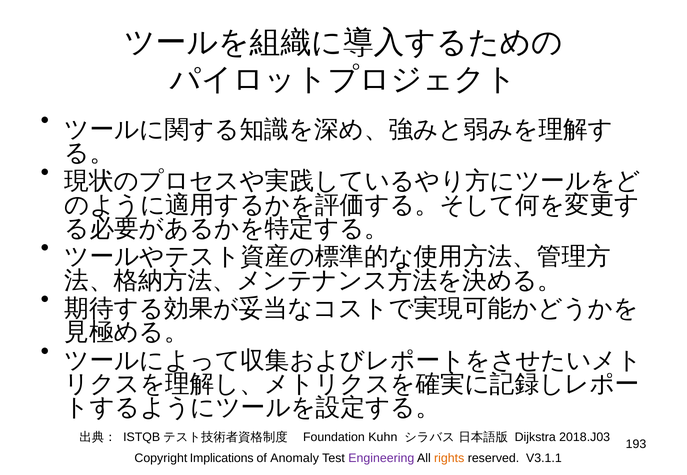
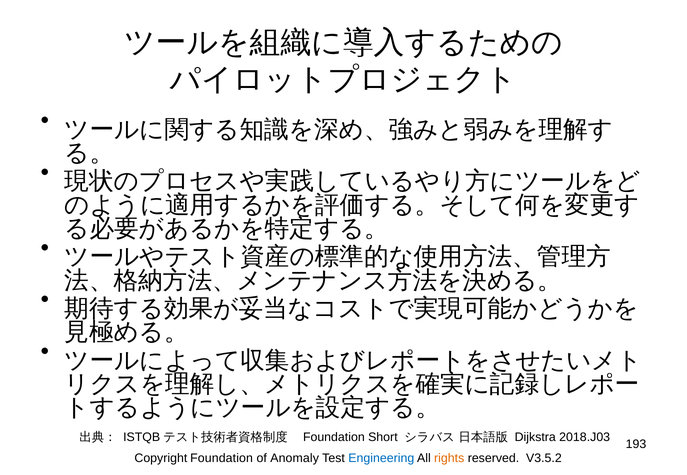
Kuhn: Kuhn -> Short (383, 438)
Copyright Implications: Implications -> Foundation (222, 459)
Engineering colour: purple -> blue (381, 459)
V3.1.1: V3.1.1 -> V3.5.2 (544, 459)
